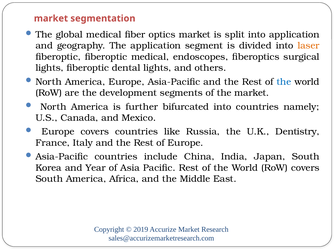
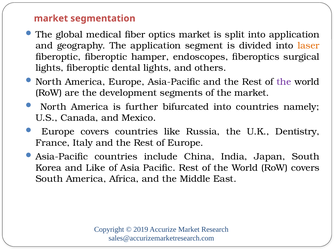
fiberoptic medical: medical -> hamper (150, 57)
the colour: blue -> purple (284, 82)
and Year: Year -> Like (96, 168)
